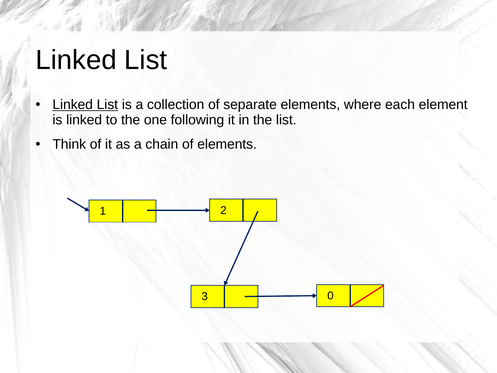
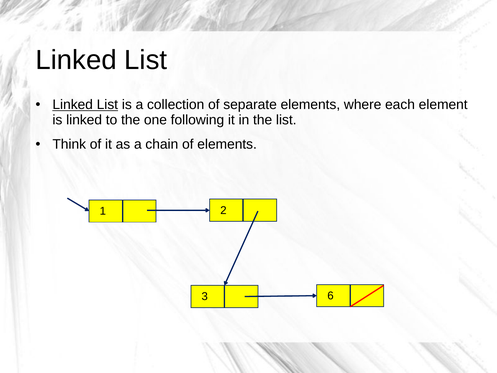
0: 0 -> 6 (331, 295)
